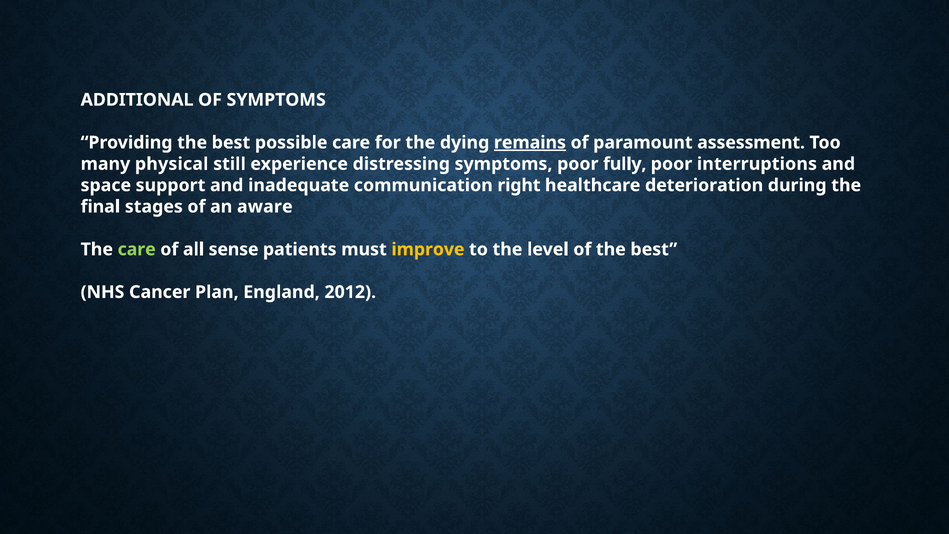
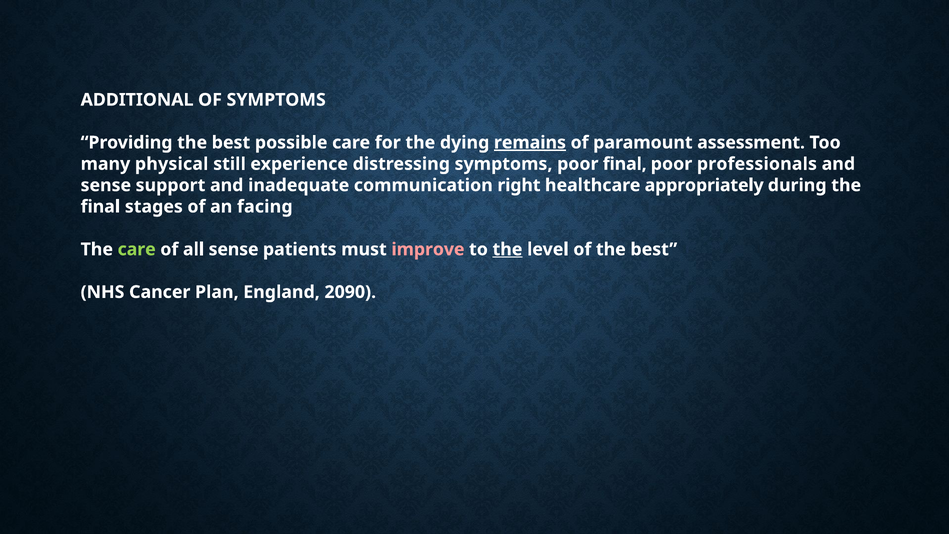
poor fully: fully -> final (625, 164)
interruptions: interruptions -> professionals (757, 164)
space: space -> sense (106, 185)
deterioration: deterioration -> appropriately (704, 185)
aware: aware -> facing (265, 207)
improve colour: yellow -> pink (428, 249)
the underline: none -> present (507, 249)
2012: 2012 -> 2090 (350, 292)
